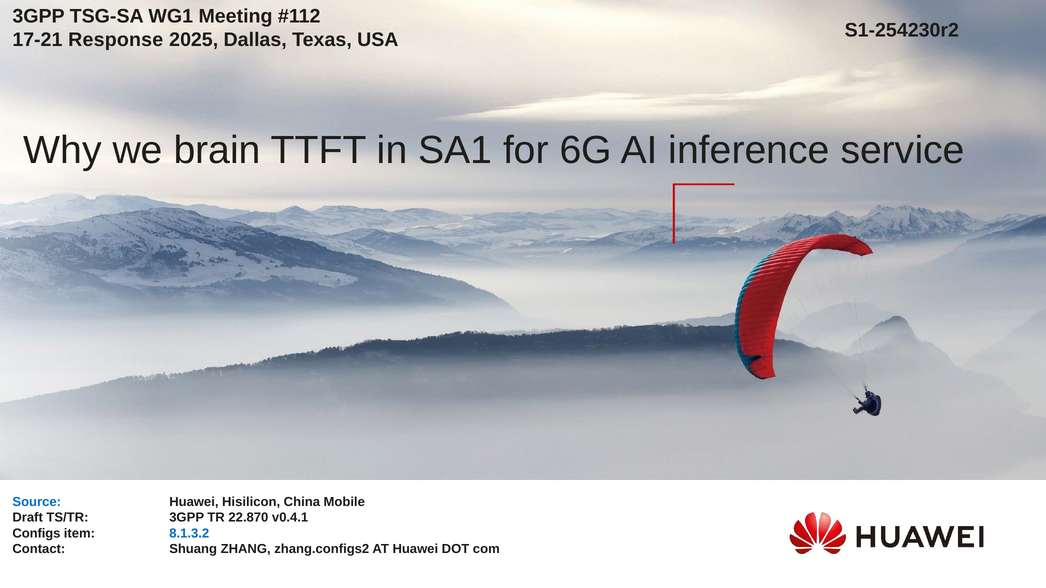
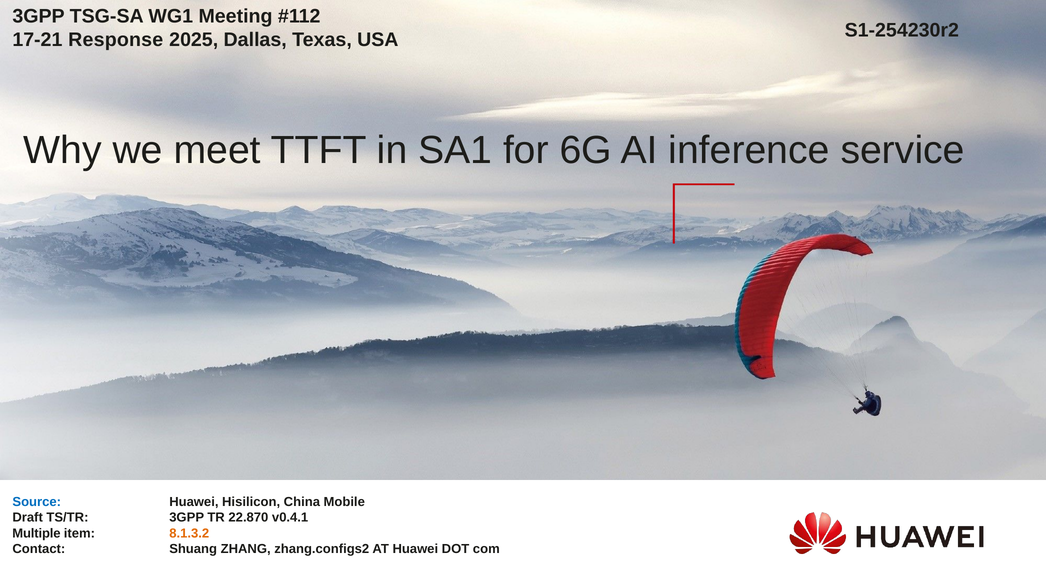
brain: brain -> meet (217, 150)
Configs: Configs -> Multiple (36, 533)
8.1.3.2 colour: blue -> orange (189, 533)
